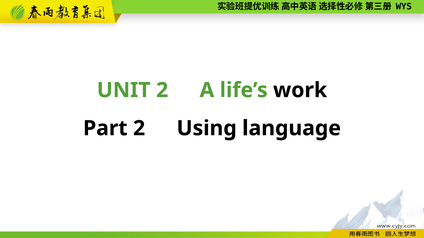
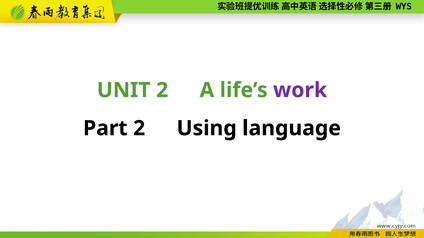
work colour: black -> purple (300, 90)
